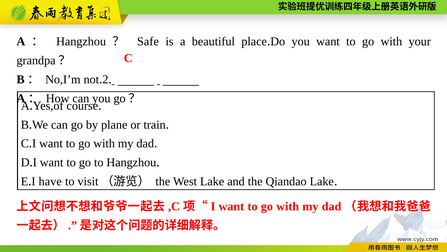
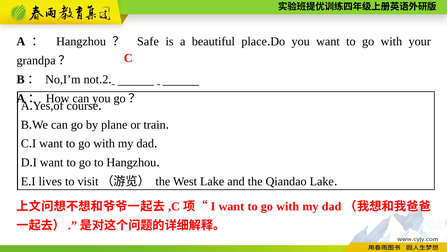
have: have -> lives (50, 181)
